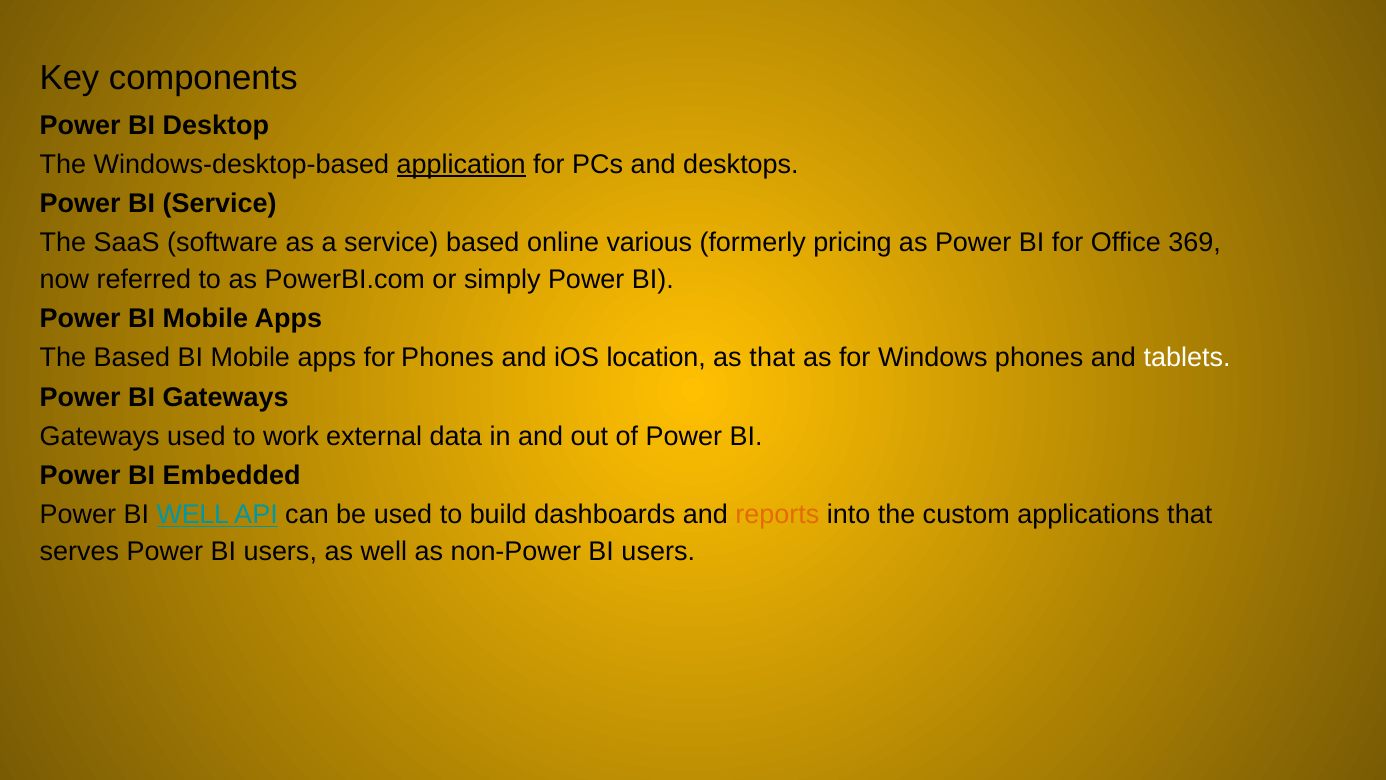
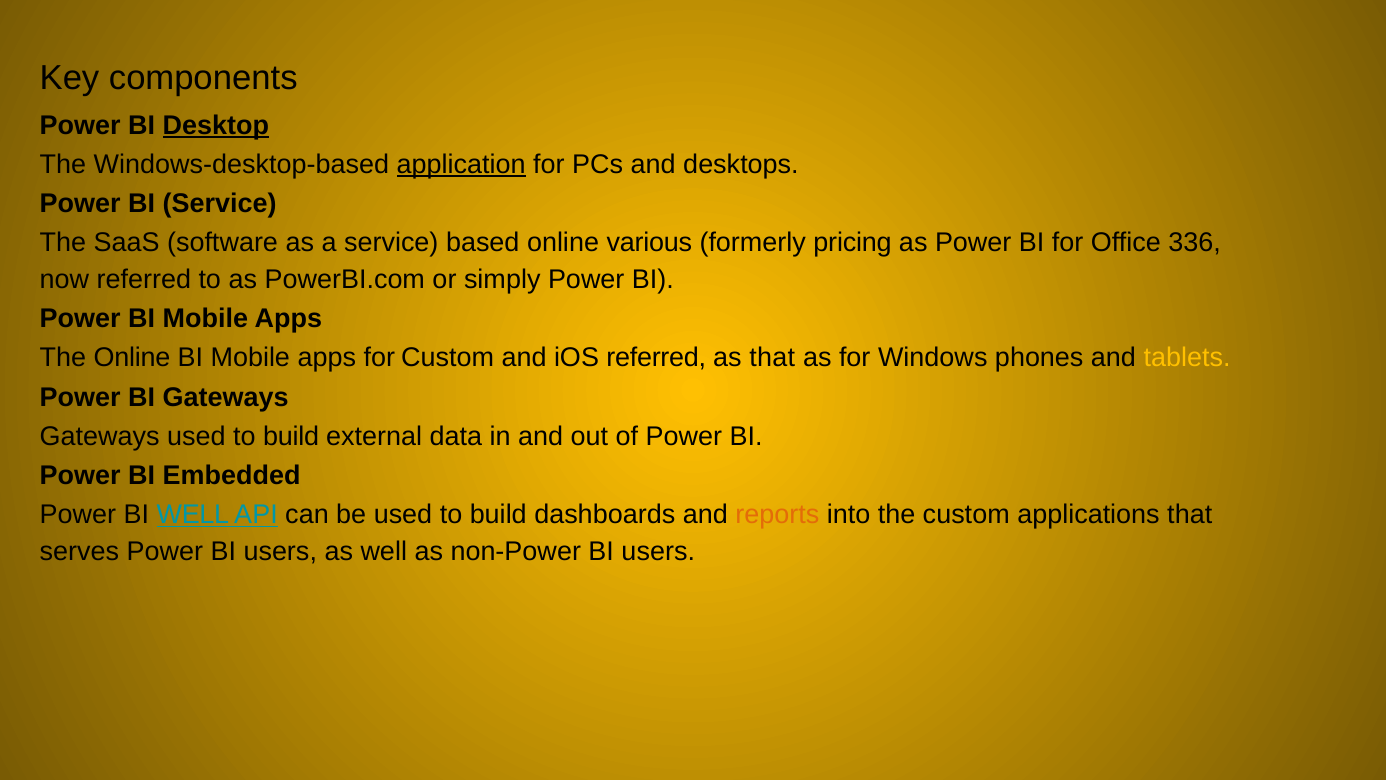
Desktop underline: none -> present (216, 125)
369: 369 -> 336 (1195, 243)
The Based: Based -> Online (132, 358)
for Phones: Phones -> Custom (448, 358)
iOS location: location -> referred (656, 358)
tablets colour: white -> yellow (1187, 358)
Gateways used to work: work -> build (291, 436)
